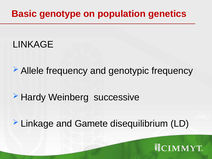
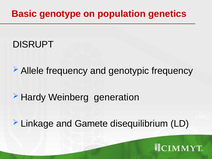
LINKAGE: LINKAGE -> DISRUPT (33, 44)
successive: successive -> generation (117, 97)
